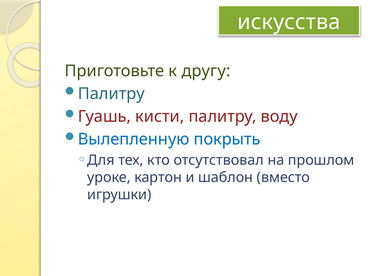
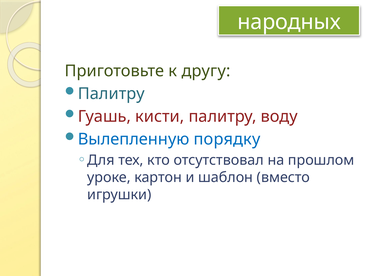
искусства: искусства -> народных (289, 22)
покрыть: покрыть -> порядку (227, 139)
